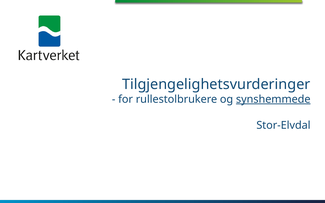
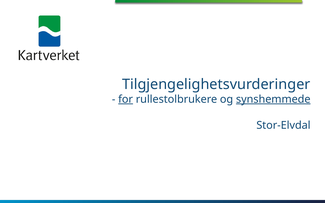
for underline: none -> present (126, 99)
